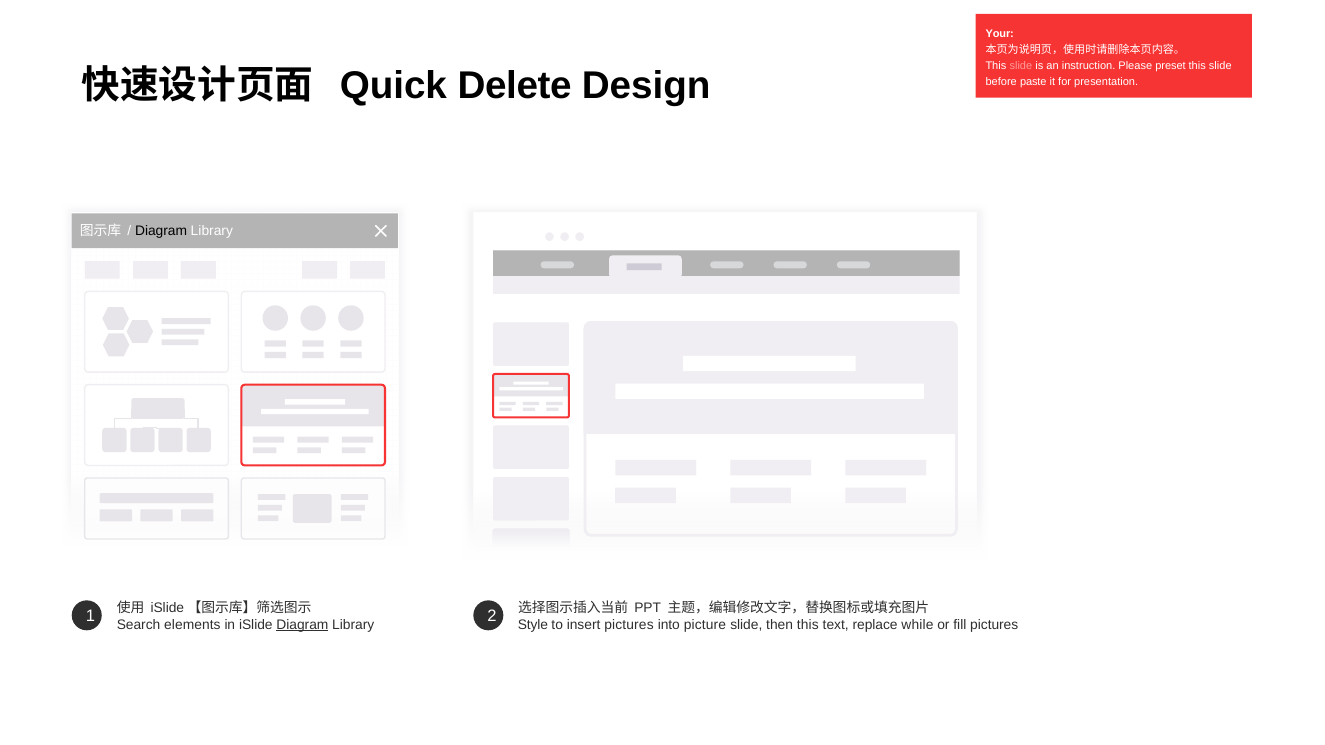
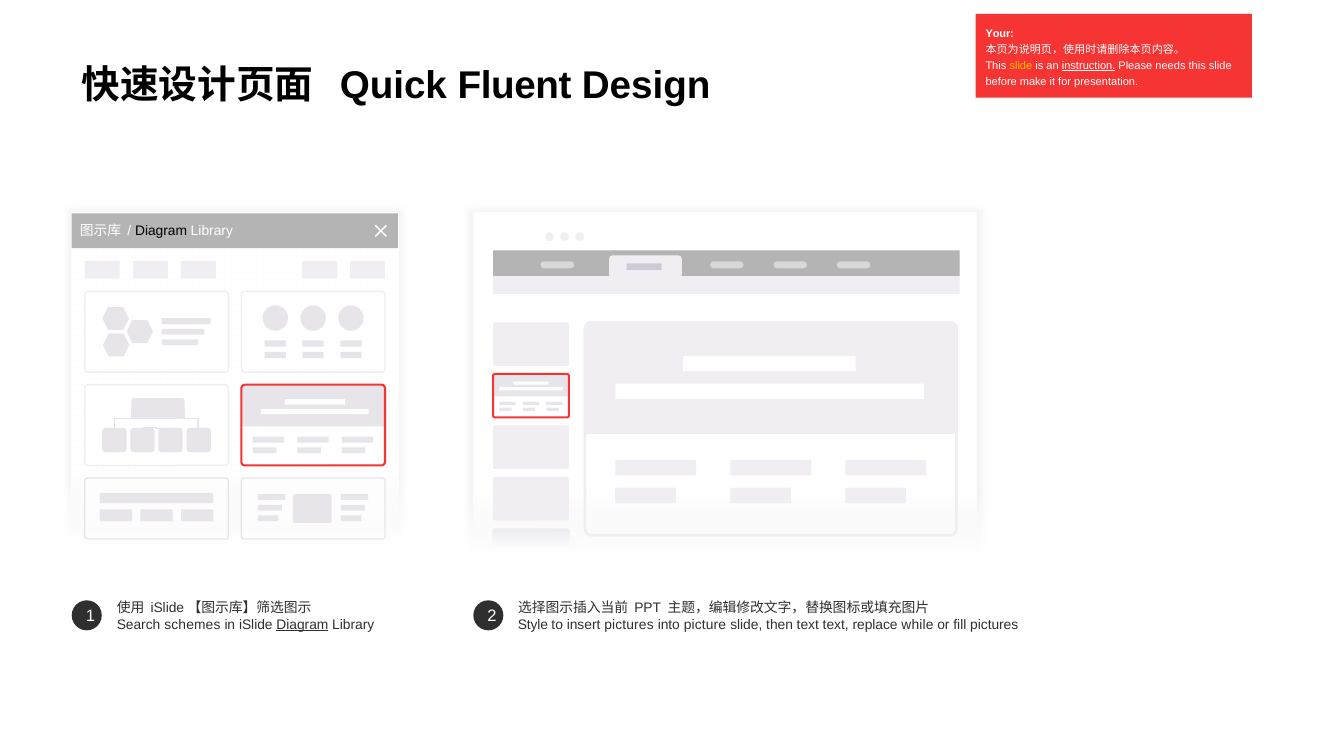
slide colour: pink -> yellow (1021, 66)
instruction underline: none -> present (1089, 66)
preset: preset -> needs (1170, 66)
Delete: Delete -> Fluent (515, 86)
paste: paste -> make (1033, 82)
elements: elements -> schemes (192, 625)
then this: this -> text (808, 625)
